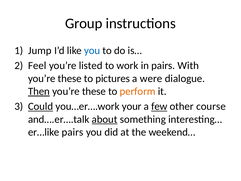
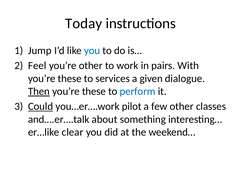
Group: Group -> Today (84, 23)
you’re listed: listed -> other (91, 66)
pictures: pictures -> services (113, 78)
were: were -> given (151, 78)
perform colour: orange -> blue (138, 91)
your: your -> pilot (132, 106)
few underline: present -> none (159, 106)
course: course -> classes (211, 106)
about underline: present -> none (105, 119)
pairs: pairs -> clear (73, 132)
